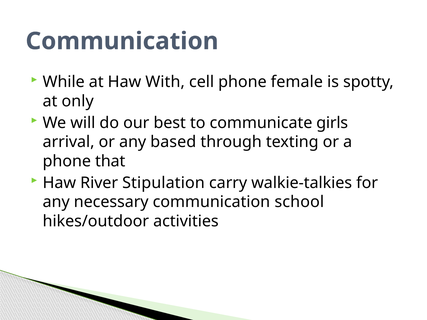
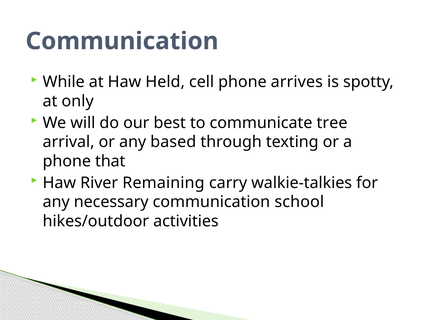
With: With -> Held (165, 82)
female: female -> arrives (297, 82)
girls: girls -> tree (332, 123)
Stipulation: Stipulation -> Remaining (163, 183)
